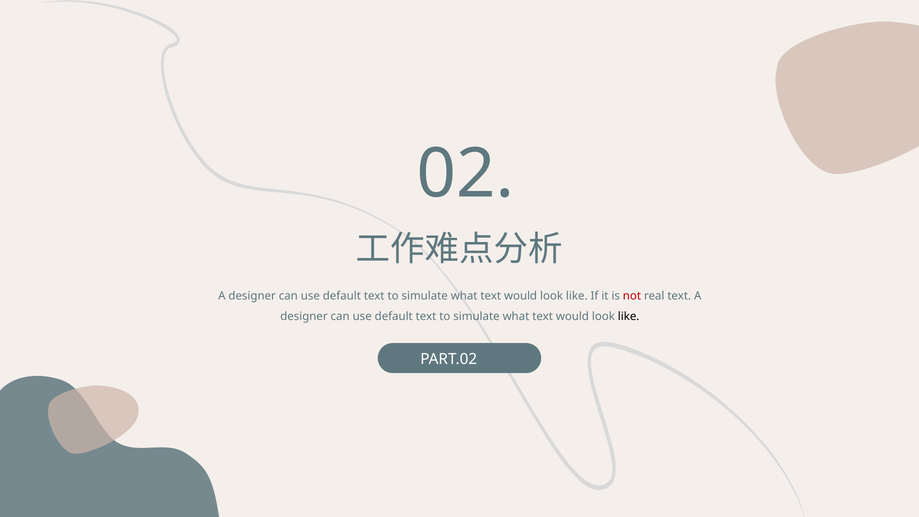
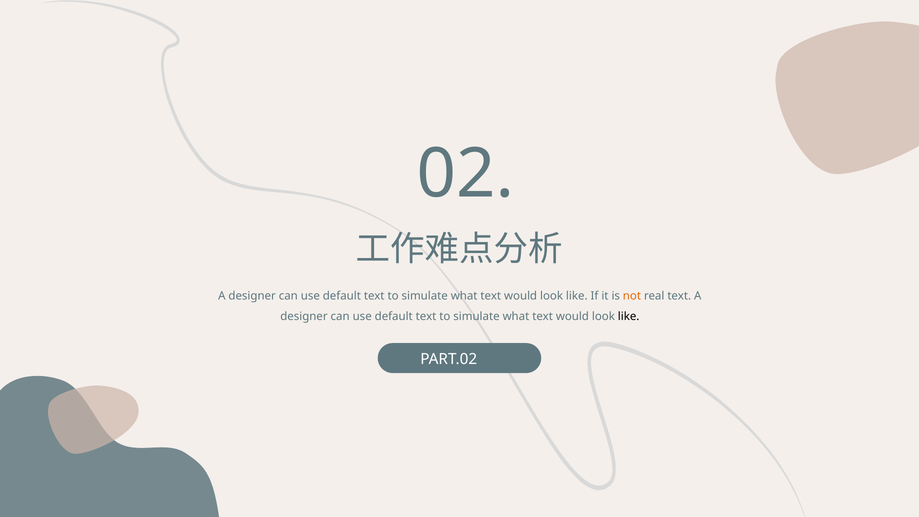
not colour: red -> orange (632, 296)
